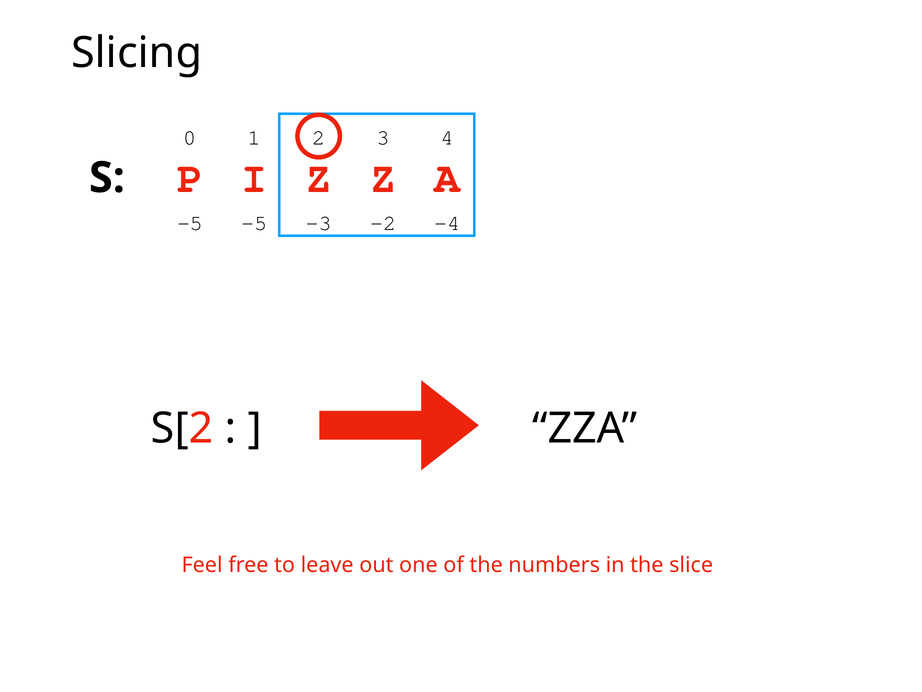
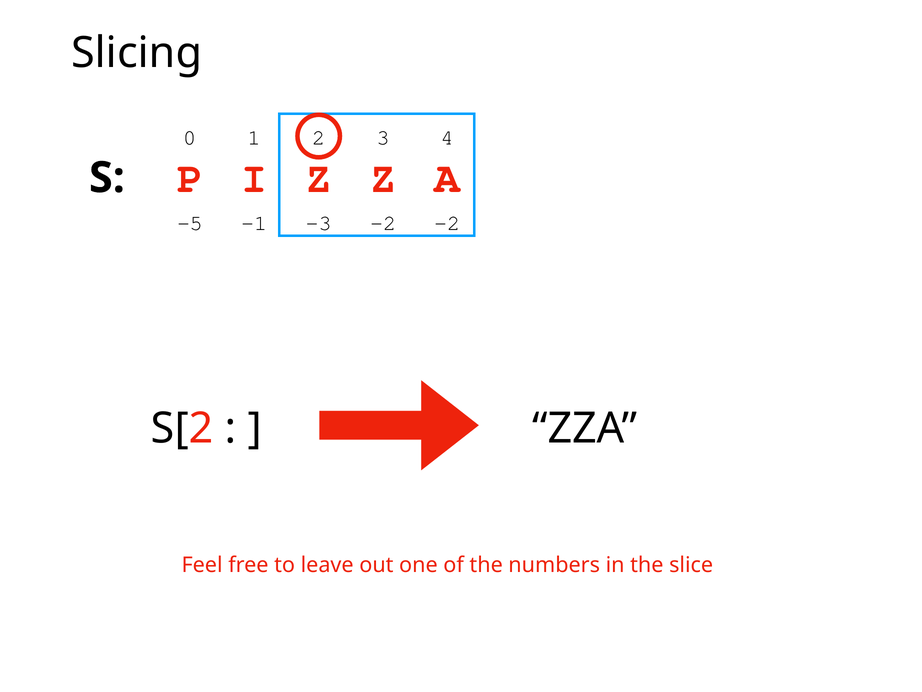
-5 -5: -5 -> -1 (254, 223)
-2 -4: -4 -> -2 (447, 223)
